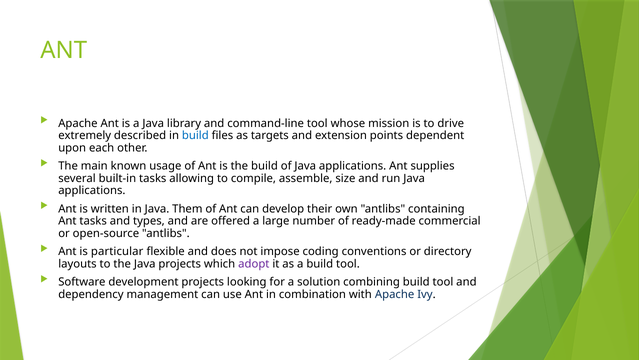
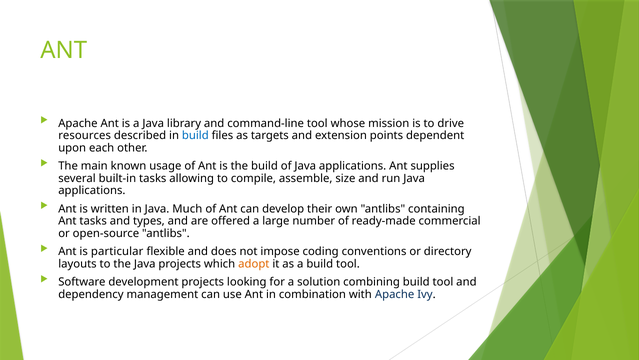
extremely: extremely -> resources (85, 135)
Them: Them -> Much (187, 209)
adopt colour: purple -> orange (254, 263)
